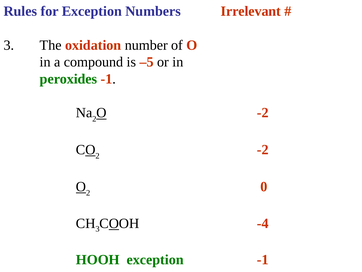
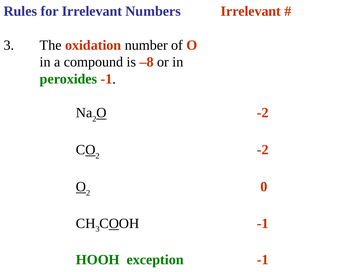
for Exception: Exception -> Irrelevant (92, 11)
–5: –5 -> –8 (147, 62)
-4: -4 -> -1 (263, 223)
